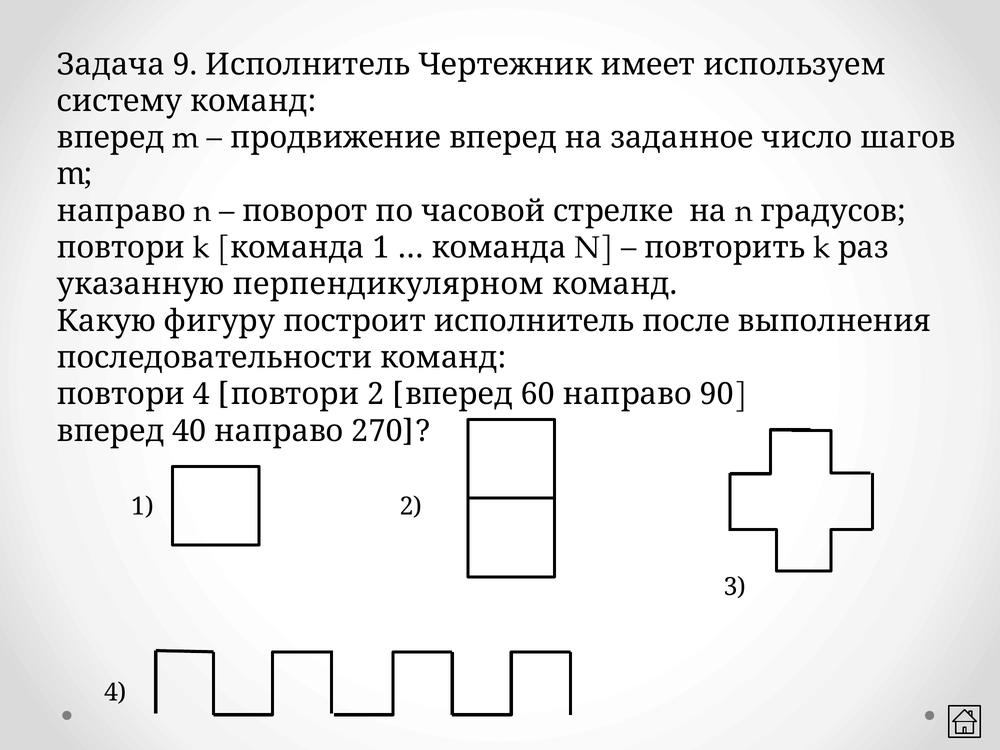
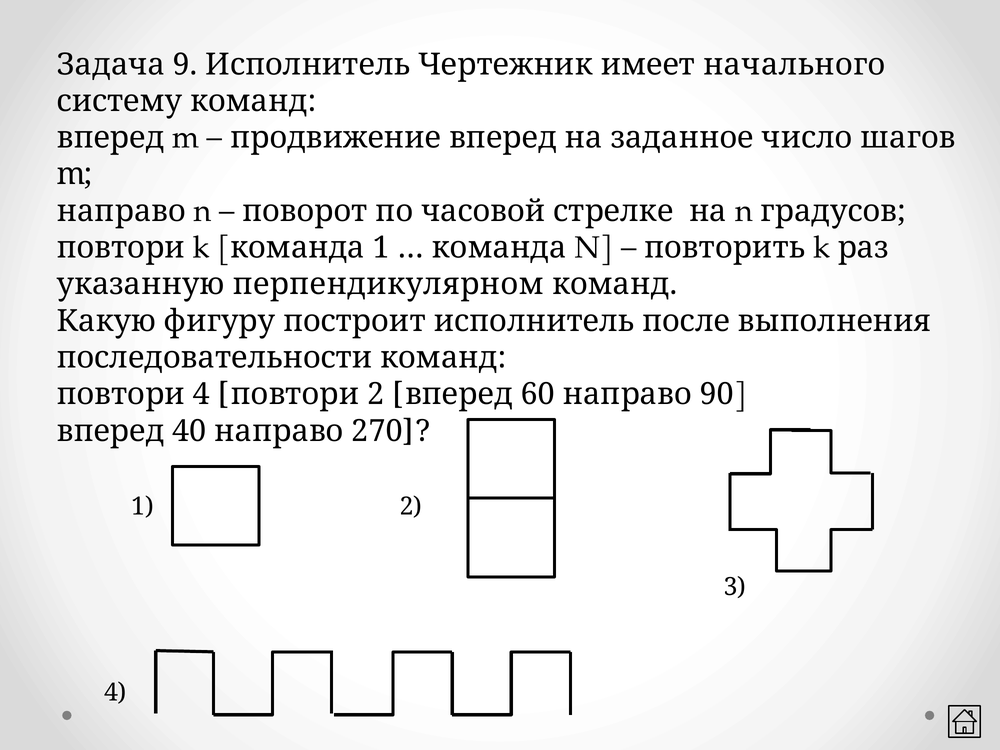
используем: используем -> начального (794, 64)
